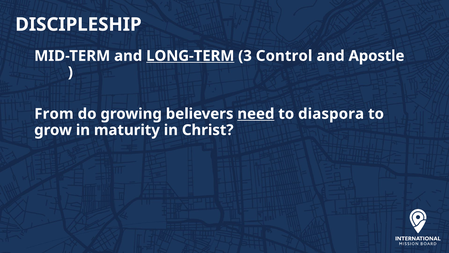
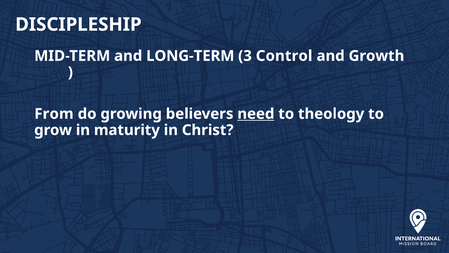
LONG-TERM underline: present -> none (190, 56)
Apostle: Apostle -> Growth (376, 56)
diaspora: diaspora -> theology (331, 114)
